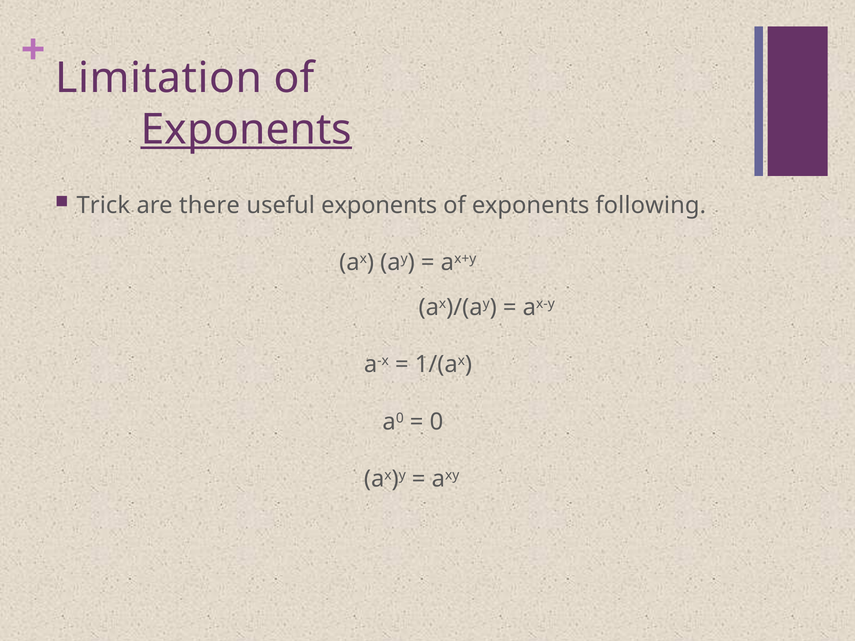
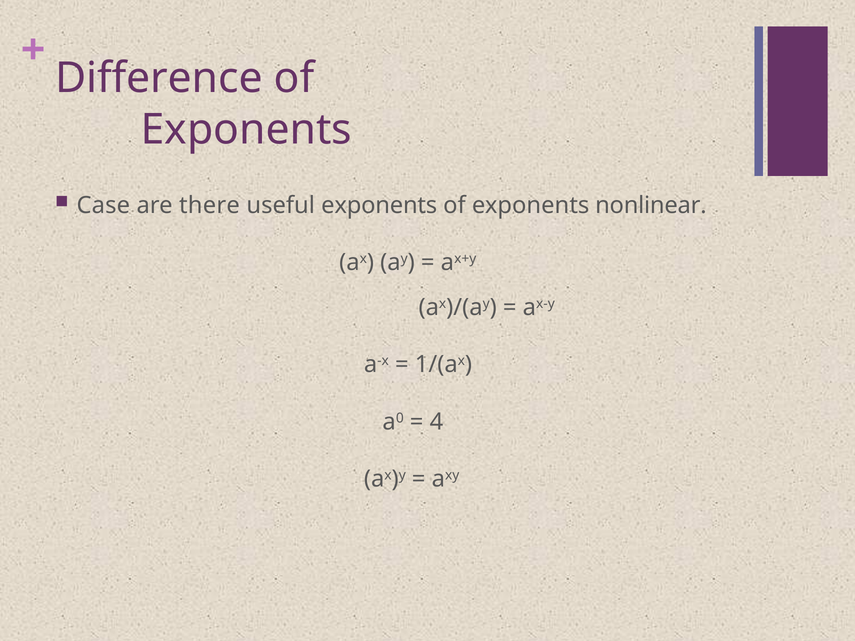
Limitation: Limitation -> Difference (159, 78)
Exponents underline: present -> none (246, 129)
Trick: Trick -> Case (103, 205)
following: following -> nonlinear (651, 205)
0: 0 -> 4 (436, 422)
